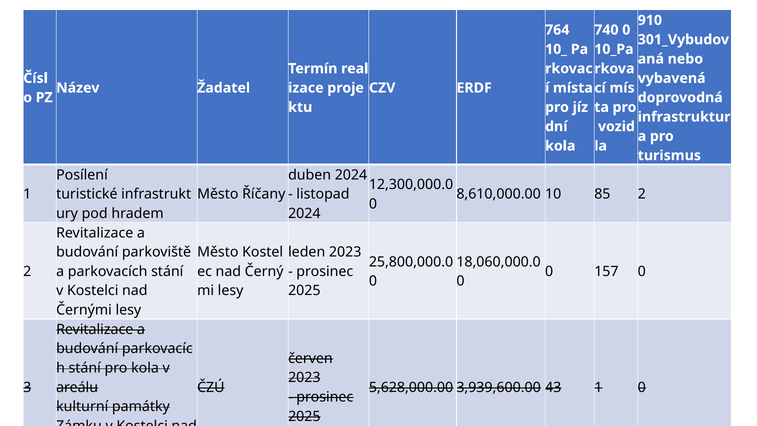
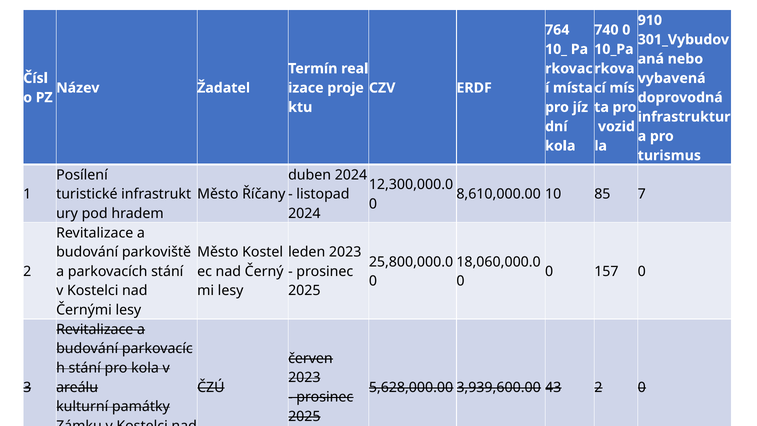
2: 2 -> 7 (642, 194)
43 1: 1 -> 2 (598, 387)
